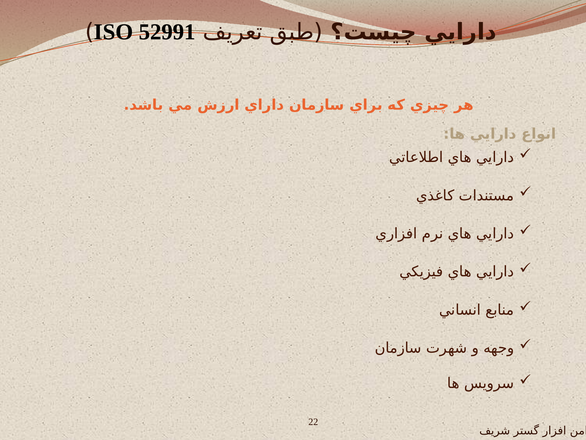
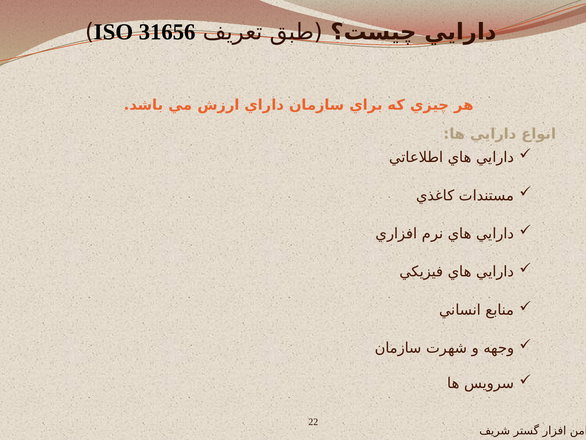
52991: 52991 -> 31656 (167, 32)
